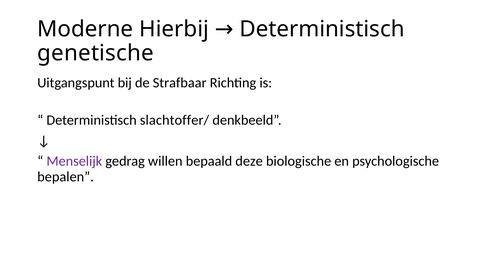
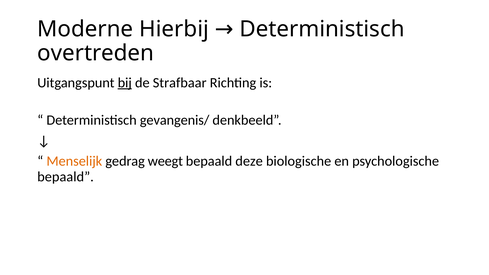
genetische: genetische -> overtreden (96, 53)
bij underline: none -> present (125, 83)
slachtoffer/: slachtoffer/ -> gevangenis/ (175, 120)
Menselijk colour: purple -> orange (74, 161)
willen: willen -> weegt (165, 161)
bepalen: bepalen -> bepaald (66, 177)
